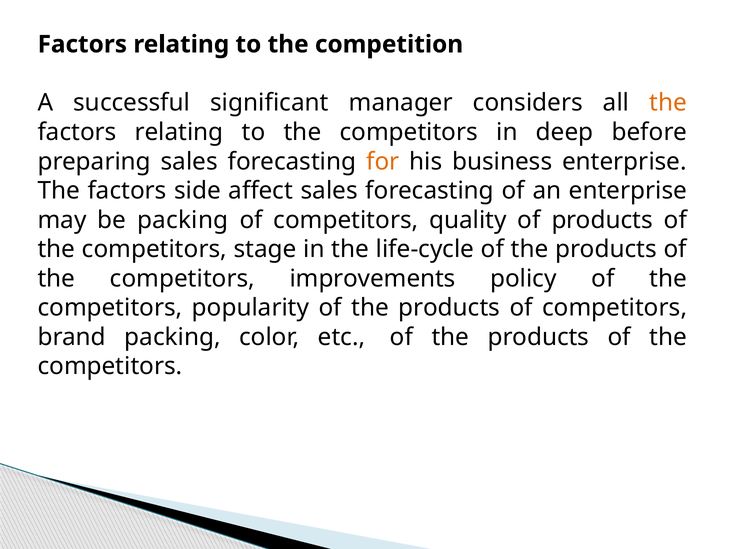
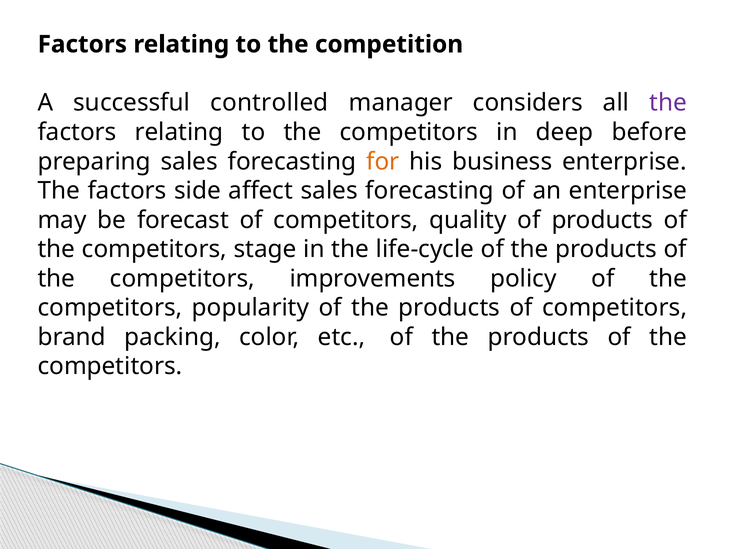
significant: significant -> controlled (269, 103)
the colour: orange -> purple (668, 103)
be packing: packing -> forecast (183, 220)
